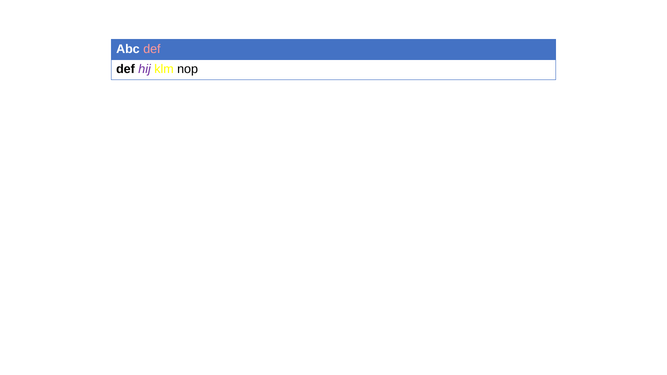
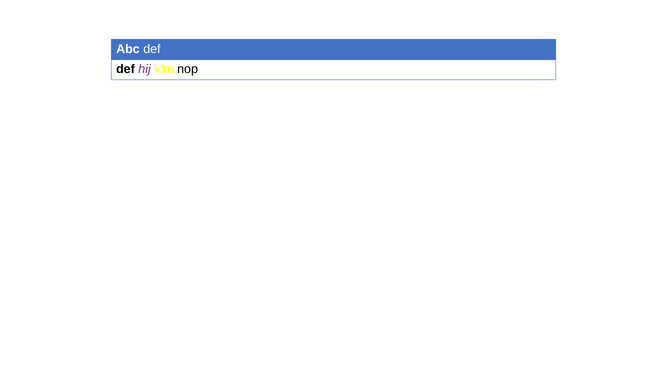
def colour: pink -> white (152, 49)
